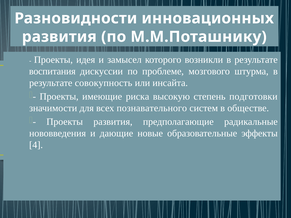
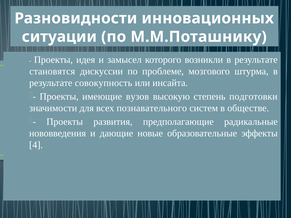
развития: развития -> ситуации (59, 37)
воспитания: воспитания -> становятся (52, 71)
риска: риска -> вузов (137, 97)
